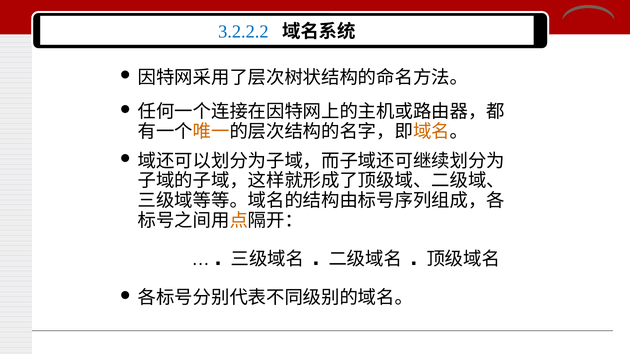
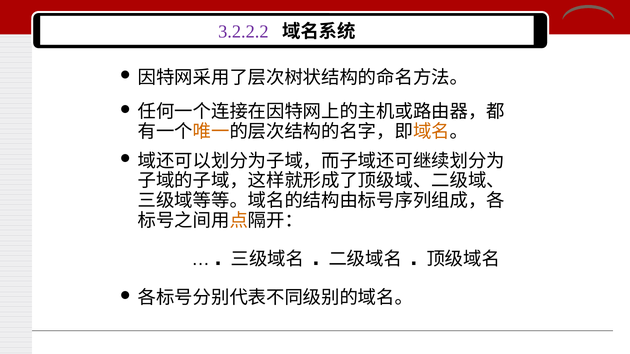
3.2.2.2 colour: blue -> purple (243, 32)
